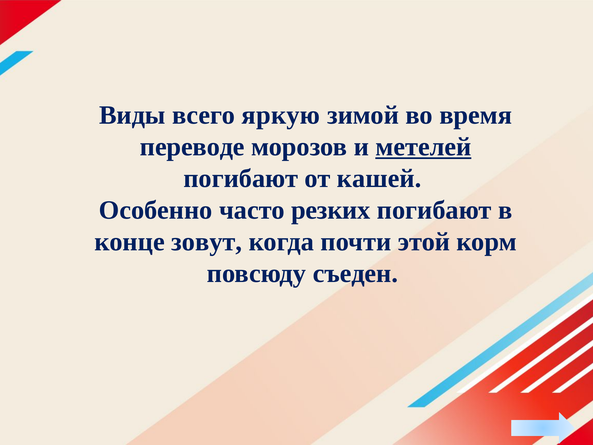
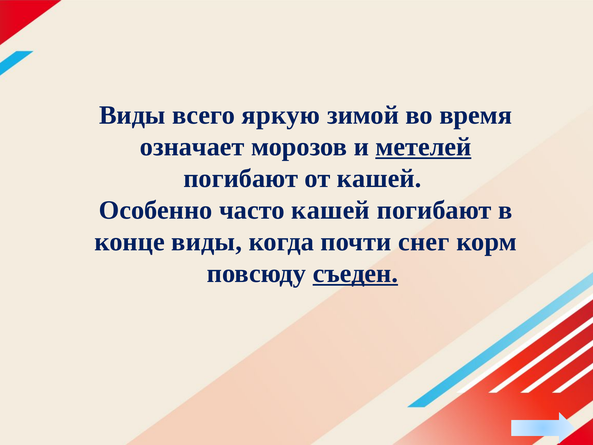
переводе: переводе -> означает (192, 147)
часто резких: резких -> кашей (331, 210)
конце зовут: зовут -> виды (207, 242)
этой: этой -> снег (424, 242)
съеден underline: none -> present (355, 273)
